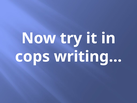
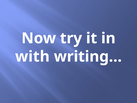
cops: cops -> with (32, 56)
